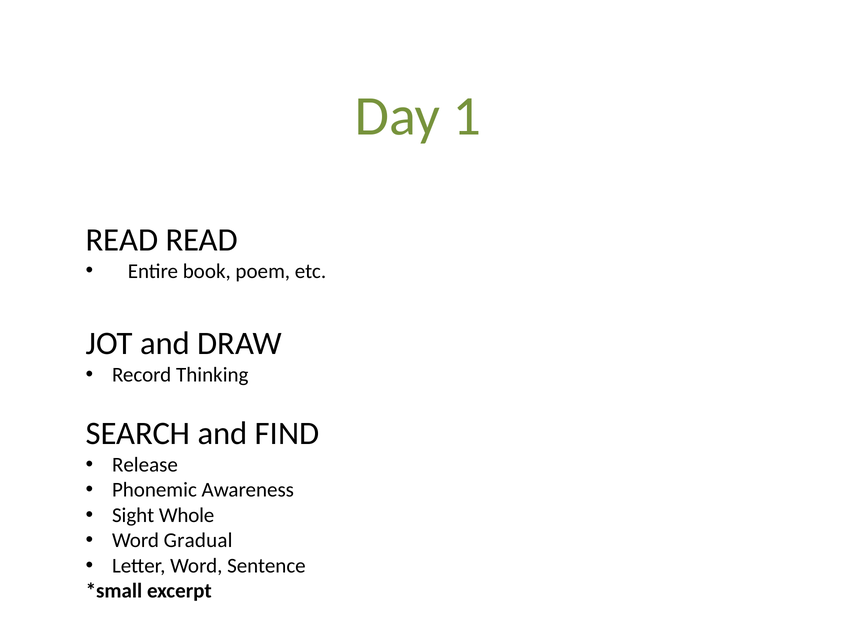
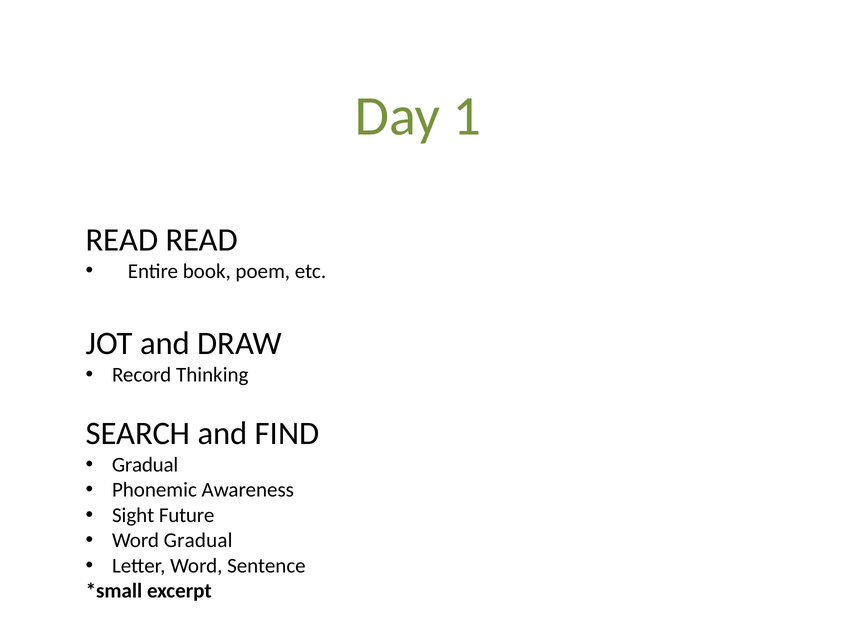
Release: Release -> Gradual (145, 465)
Whole: Whole -> Future (187, 515)
